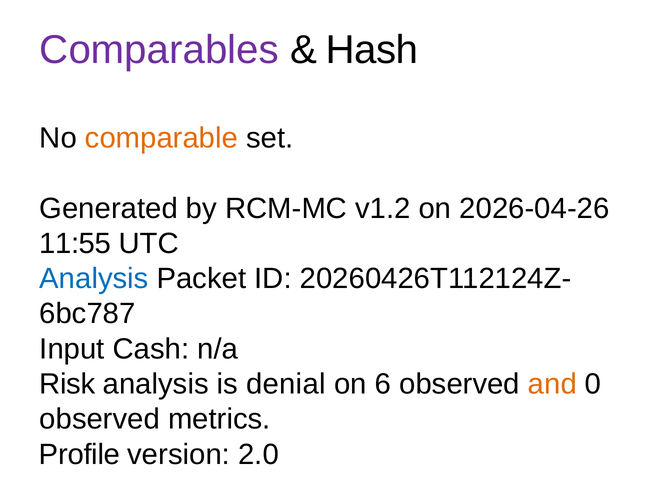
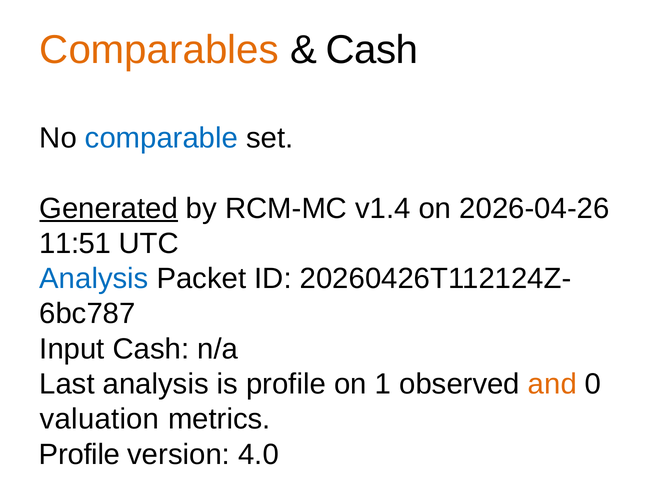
Comparables colour: purple -> orange (159, 50)
Hash: Hash -> Cash (372, 50)
comparable colour: orange -> blue (162, 138)
Generated underline: none -> present (109, 209)
v1.2: v1.2 -> v1.4 (383, 209)
11:55: 11:55 -> 11:51 (75, 244)
Risk: Risk -> Last (67, 384)
is denial: denial -> profile (286, 384)
6: 6 -> 1 (383, 384)
observed: observed -> valuation (100, 419)
2.0: 2.0 -> 4.0 (258, 455)
